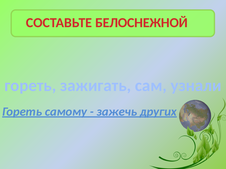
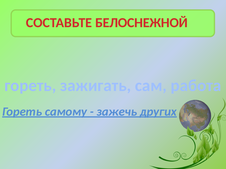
узнали: узнали -> работа (196, 86)
